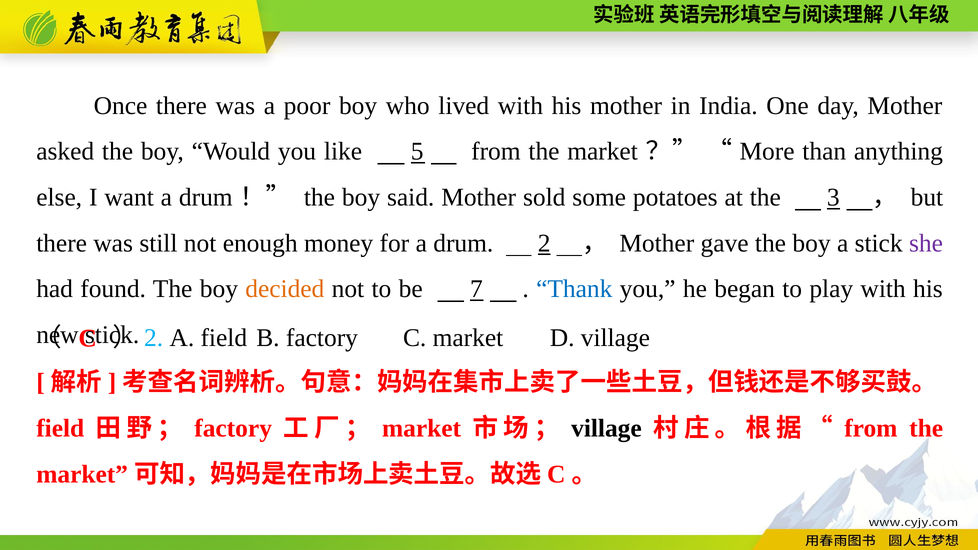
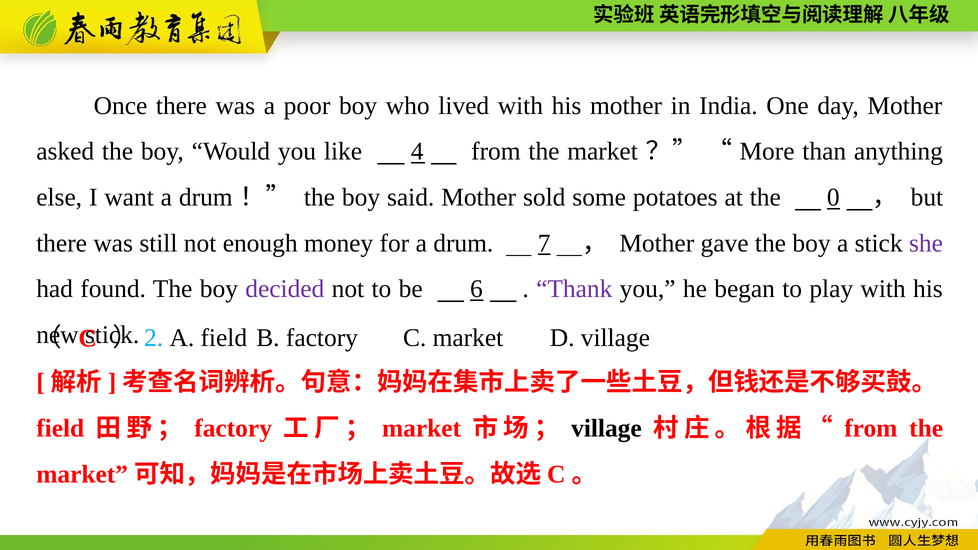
5: 5 -> 4 (417, 152)
3: 3 -> 0 (833, 197)
2: 2 -> 7 (544, 243)
decided colour: orange -> purple (285, 289)
7: 7 -> 6 (476, 289)
Thank colour: blue -> purple (574, 289)
